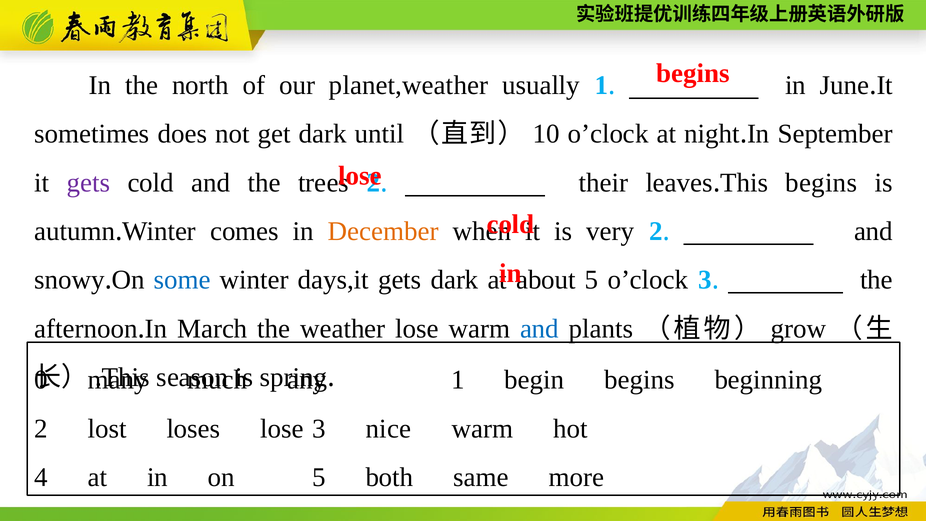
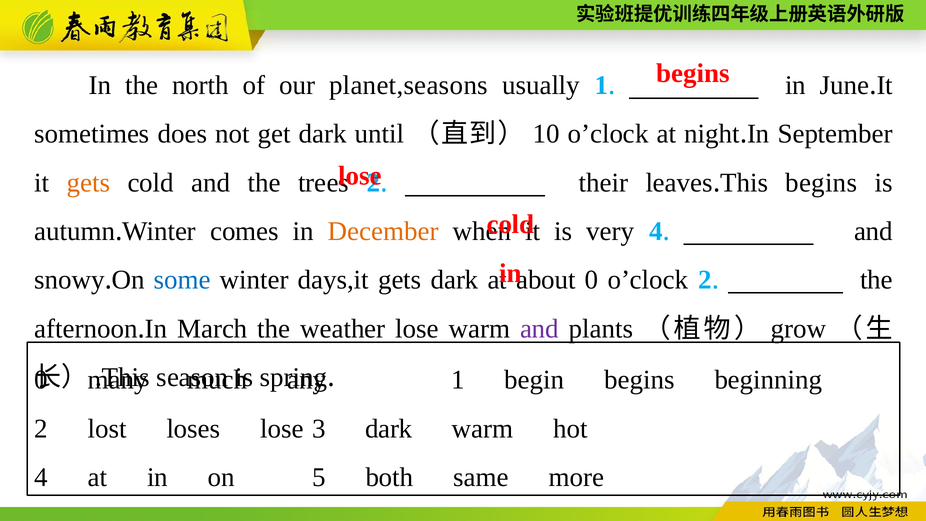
planet,weather: planet,weather -> planet,seasons (408, 85)
gets colour: purple -> orange (88, 183)
very 2: 2 -> 4 (656, 231)
about 5: 5 -> 0 (592, 280)
o’clock 3: 3 -> 2 (705, 280)
and colour: blue -> purple (540, 329)
3 nice: nice -> dark (389, 429)
